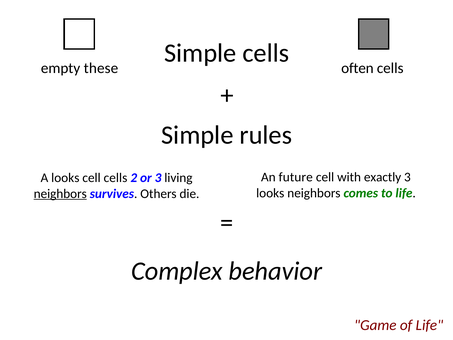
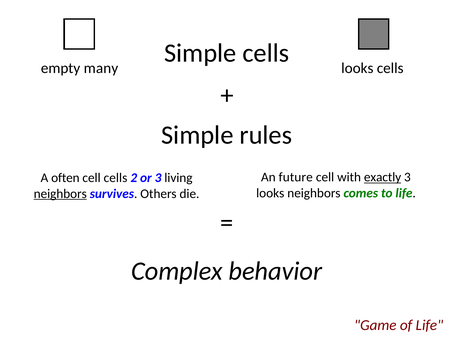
these: these -> many (101, 68)
often: often -> looks (357, 68)
exactly underline: none -> present (383, 177)
A looks: looks -> often (65, 178)
